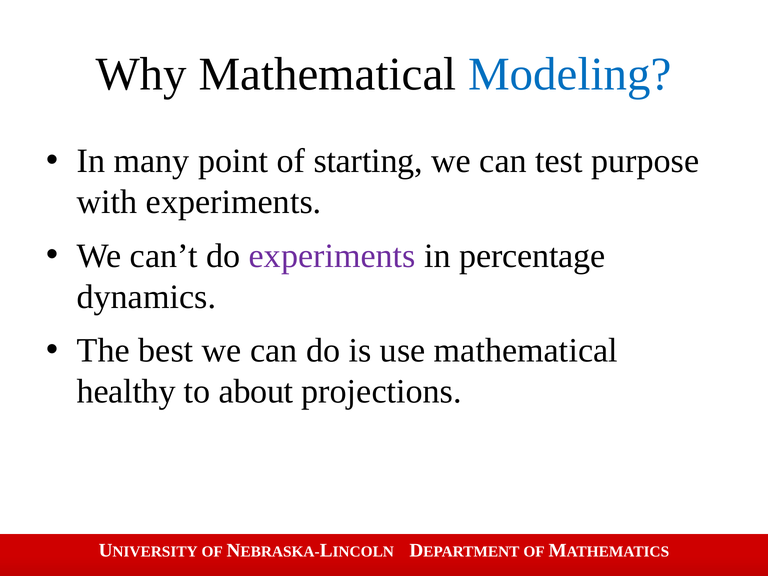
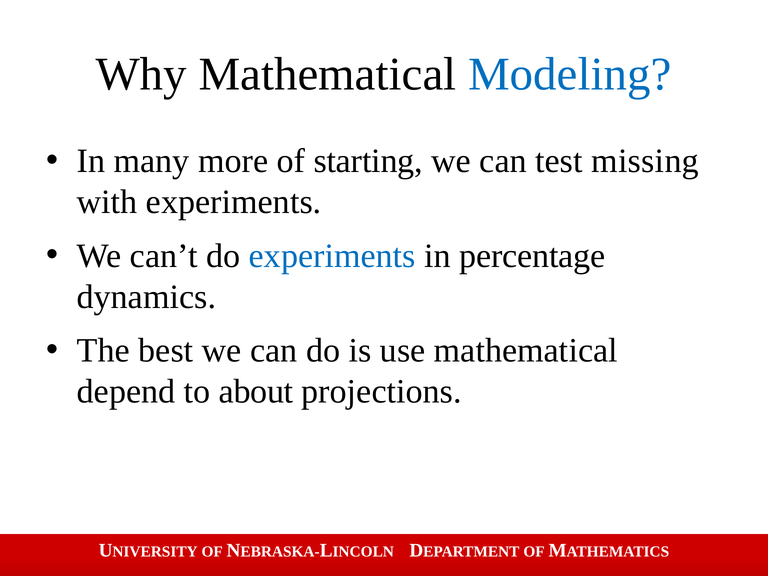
point: point -> more (233, 161)
purpose: purpose -> missing (645, 161)
experiments colour: purple -> blue (332, 256)
healthy: healthy -> depend (126, 392)
